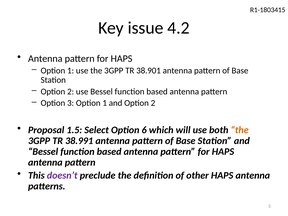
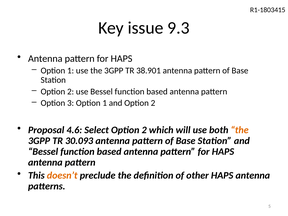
4.2: 4.2 -> 9.3 (179, 28)
1.5: 1.5 -> 4.6 (74, 130)
Select Option 6: 6 -> 2 (144, 130)
38.991: 38.991 -> 30.093 (79, 141)
doesn’t colour: purple -> orange (62, 175)
